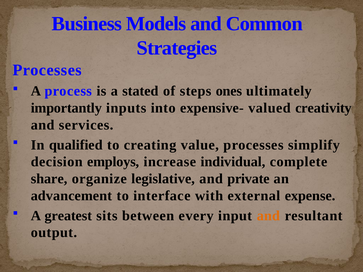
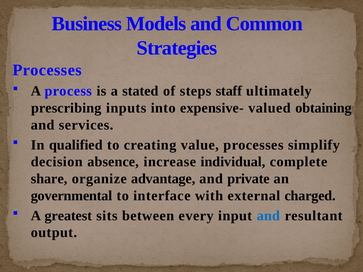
ones: ones -> staff (229, 91)
importantly: importantly -> prescribing (66, 108)
creativity: creativity -> obtaining (324, 108)
employs: employs -> absence (113, 162)
legislative: legislative -> advantage (163, 179)
advancement: advancement -> governmental (72, 196)
expense: expense -> charged (310, 196)
and colour: orange -> blue (268, 216)
